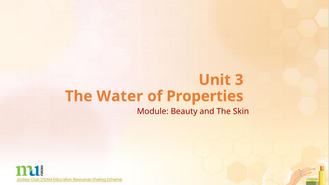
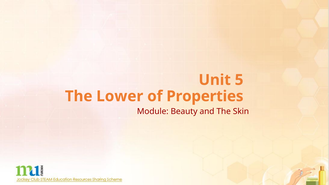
3: 3 -> 5 (239, 80)
Water: Water -> Lower (120, 96)
